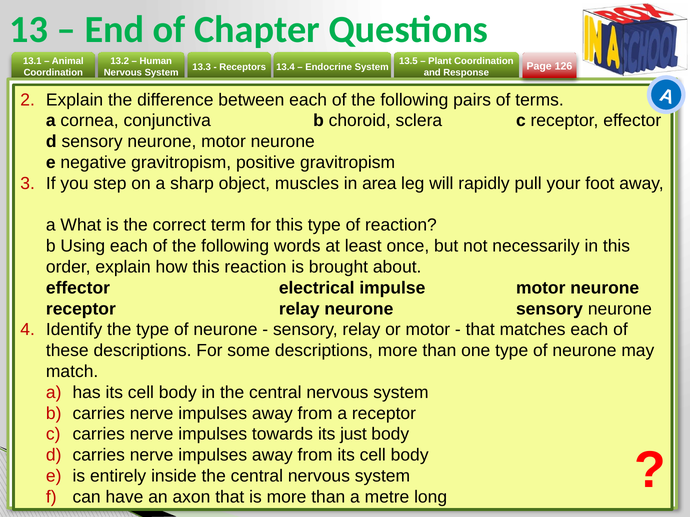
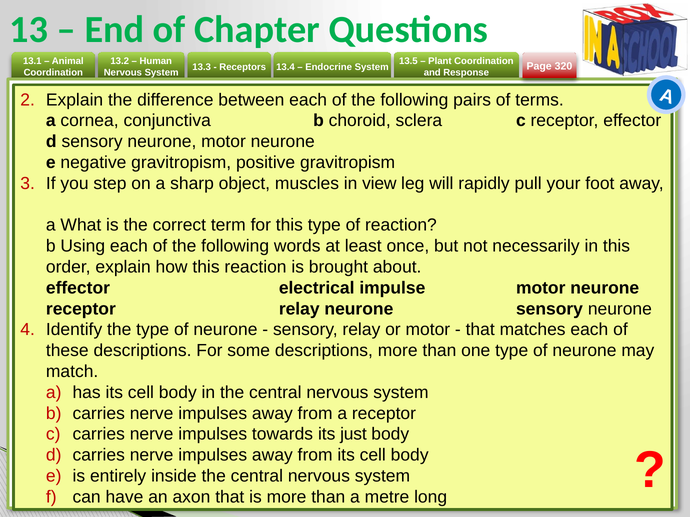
126: 126 -> 320 (563, 67)
area: area -> view (379, 184)
